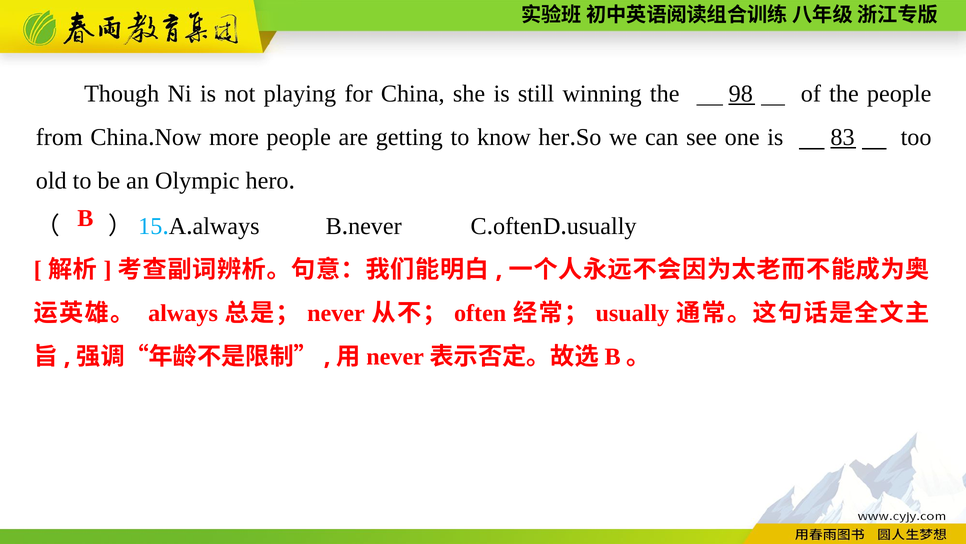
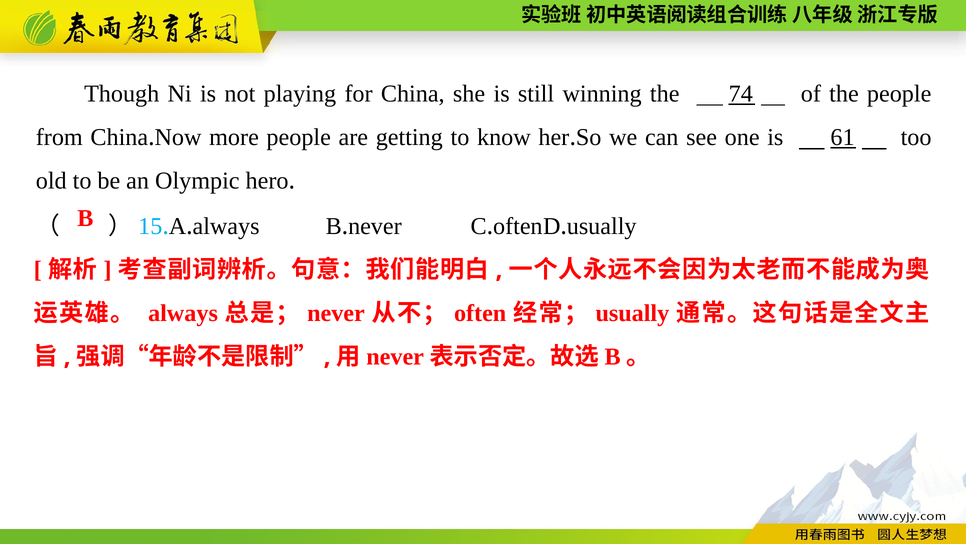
98: 98 -> 74 (741, 93)
83: 83 -> 61 (843, 137)
